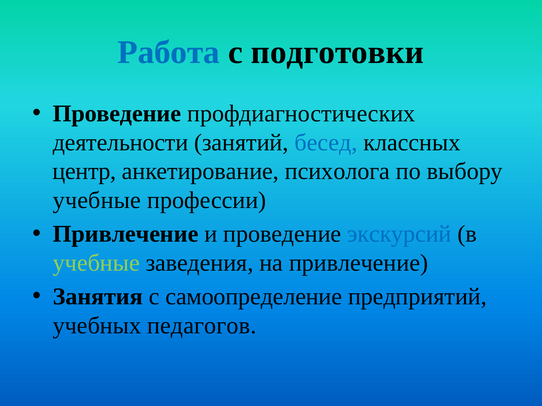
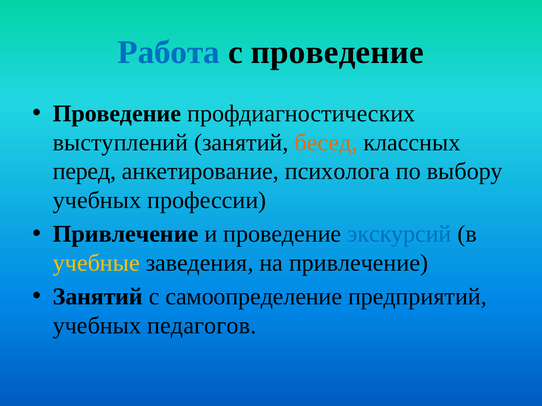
с подготовки: подготовки -> проведение (337, 52)
деятельности: деятельности -> выступлений (120, 143)
бесед colour: blue -> orange (326, 143)
центр: центр -> перед (84, 172)
учебные: учебные -> учебных (97, 201)
учебные colour: light green -> yellow (96, 263)
Занятия: Занятия -> Занятий (98, 297)
